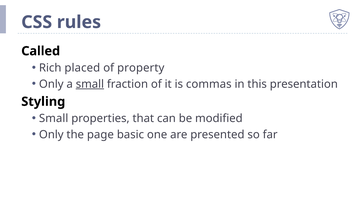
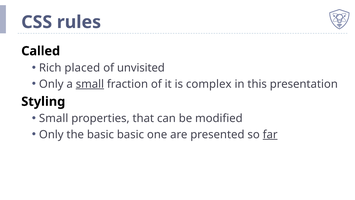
property: property -> unvisited (141, 68)
commas: commas -> complex (209, 84)
the page: page -> basic (100, 134)
far underline: none -> present (270, 134)
